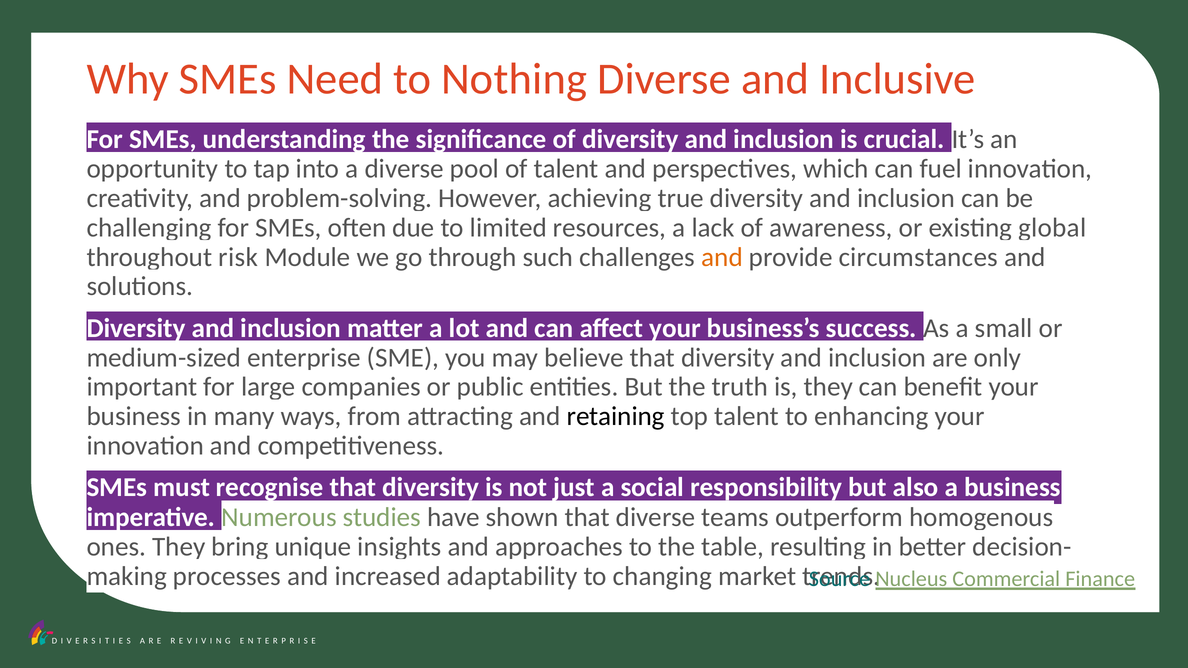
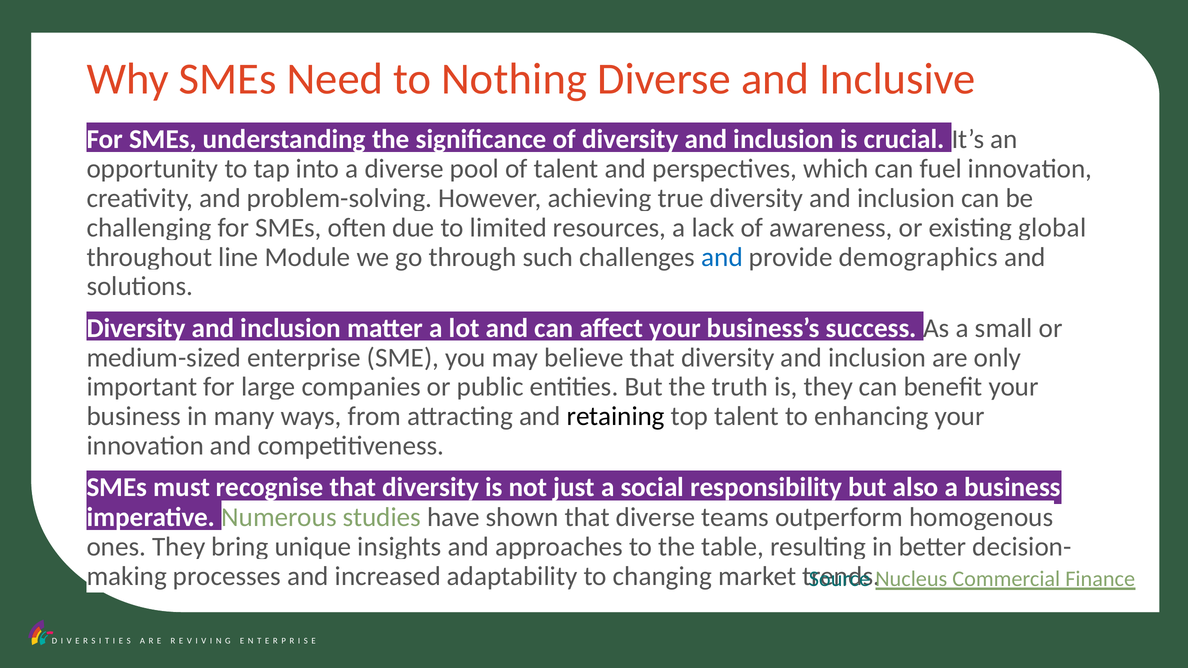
risk: risk -> line (238, 257)
and colour: orange -> blue (722, 257)
circumstances: circumstances -> demographics (918, 257)
